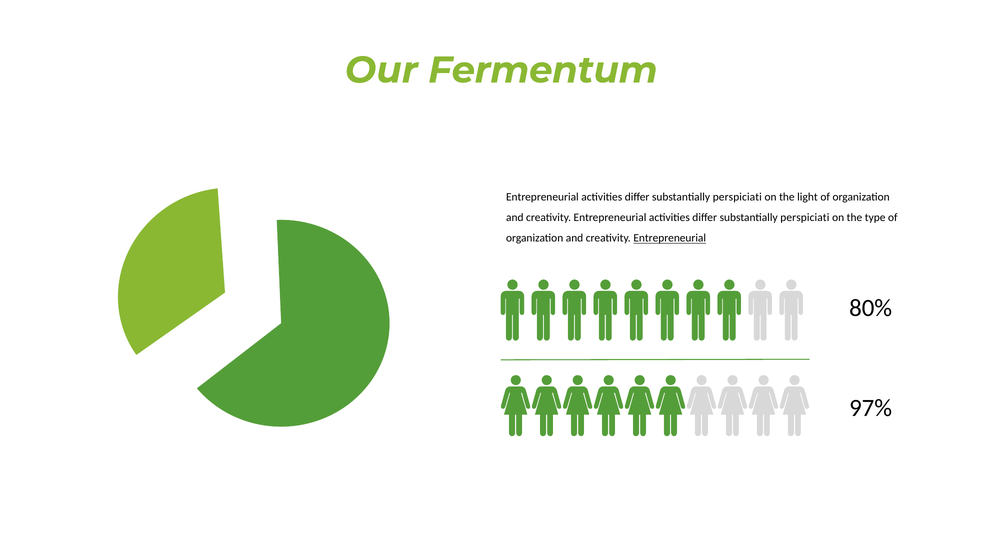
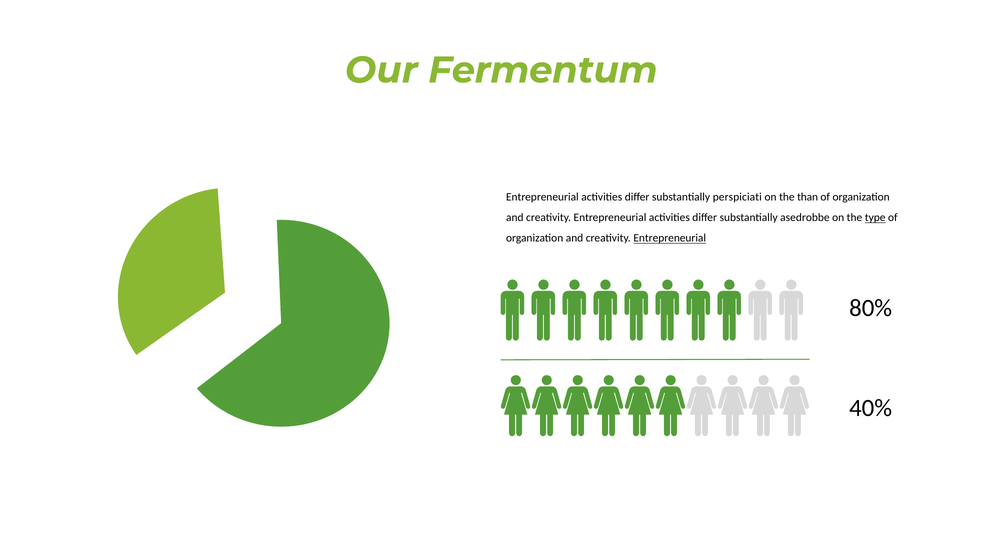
light: light -> than (808, 197)
perspiciati: perspiciati -> asedrobbe (805, 218)
type underline: none -> present (875, 218)
97%: 97% -> 40% (871, 408)
